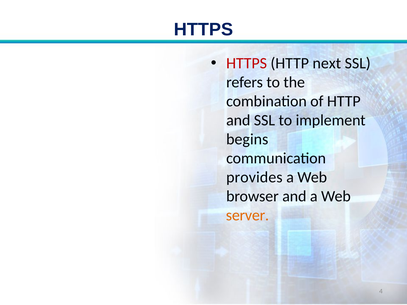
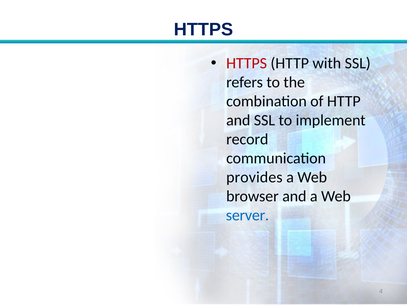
next: next -> with (327, 63)
begins: begins -> record (247, 140)
server colour: orange -> blue (247, 216)
